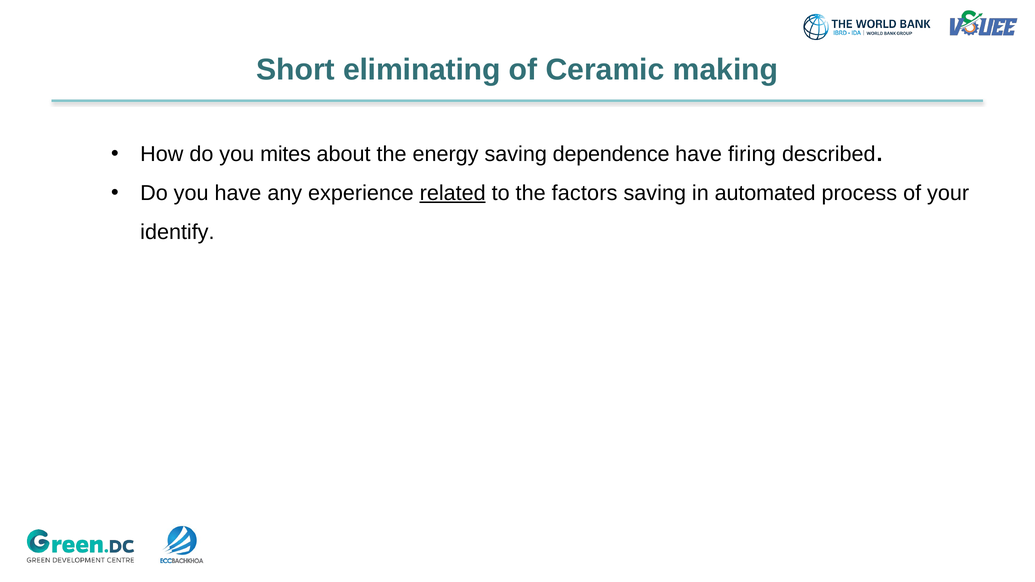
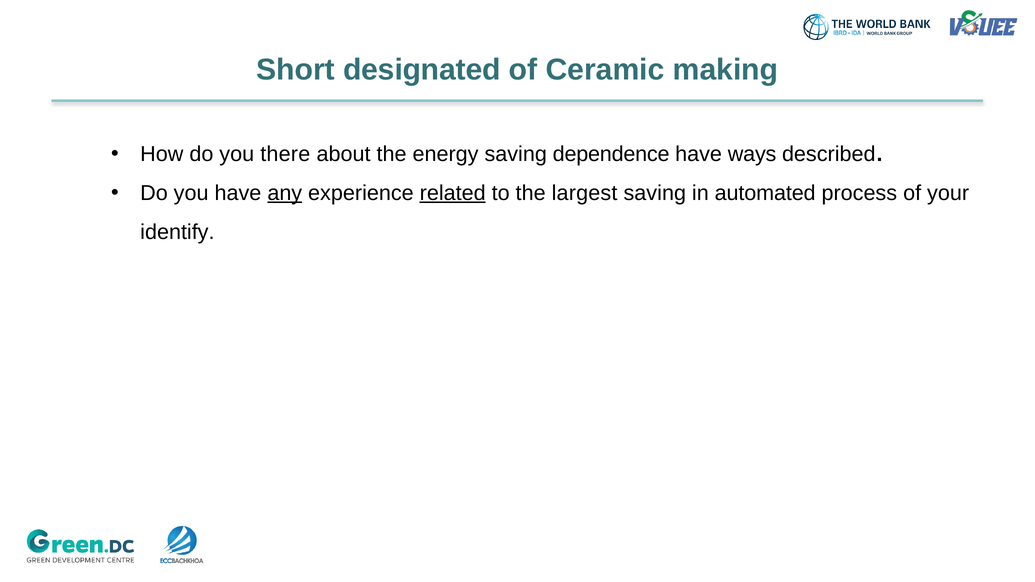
eliminating: eliminating -> designated (422, 70)
mites: mites -> there (285, 154)
firing: firing -> ways (752, 154)
any underline: none -> present (285, 193)
factors: factors -> largest (585, 193)
